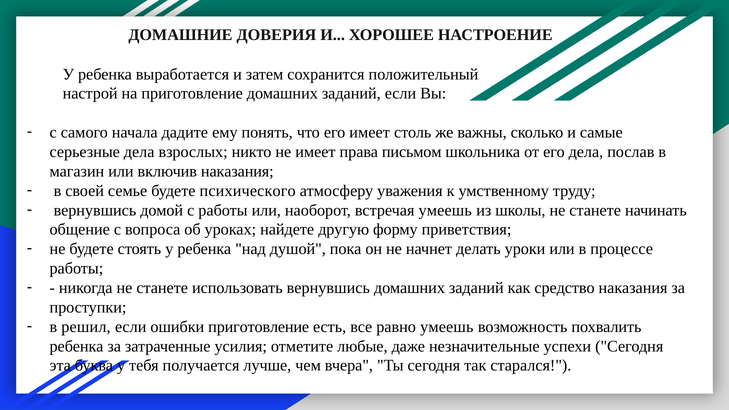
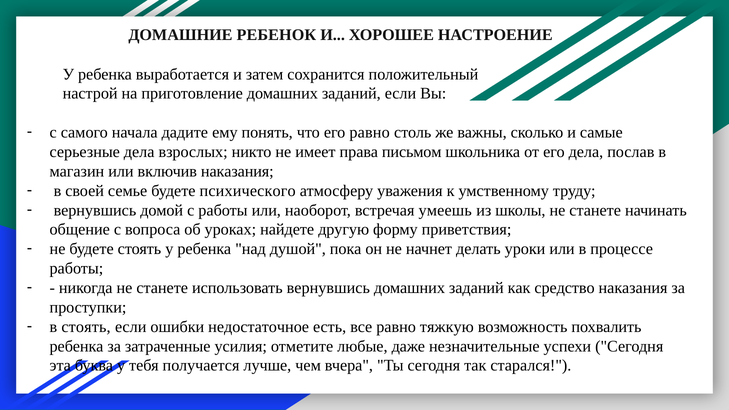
ДОВЕРИЯ: ДОВЕРИЯ -> РЕБЕНОК (276, 35)
его имеет: имеет -> равно (370, 133)
в решил: решил -> стоять (86, 327)
ошибки приготовление: приготовление -> недостаточное (259, 327)
равно умеешь: умеешь -> тяжкую (447, 327)
